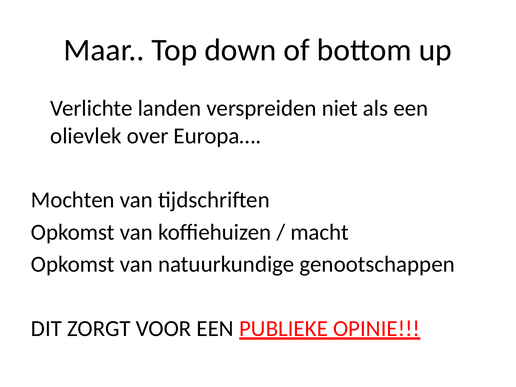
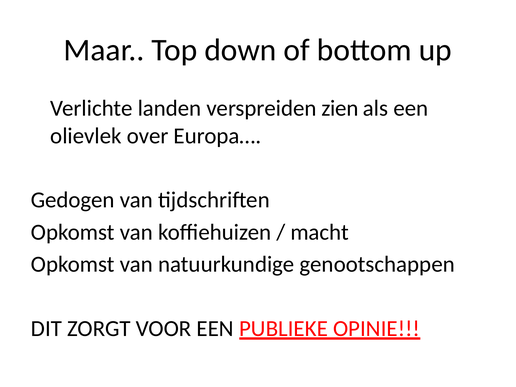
niet: niet -> zien (340, 108)
Mochten: Mochten -> Gedogen (73, 200)
